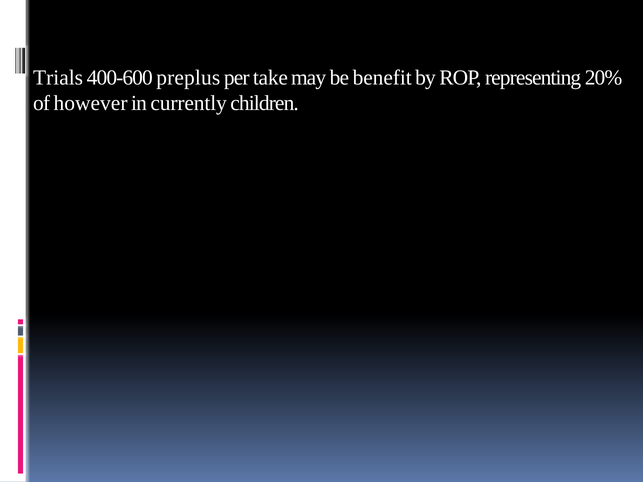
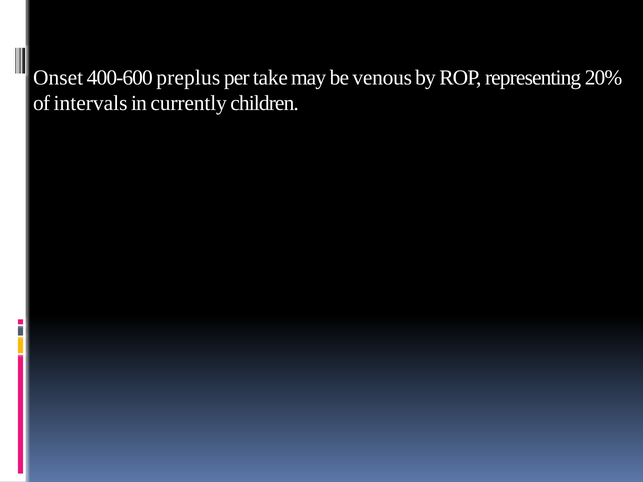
Trials: Trials -> Onset (58, 78)
benefit: benefit -> venous (382, 78)
however: however -> intervals (91, 103)
